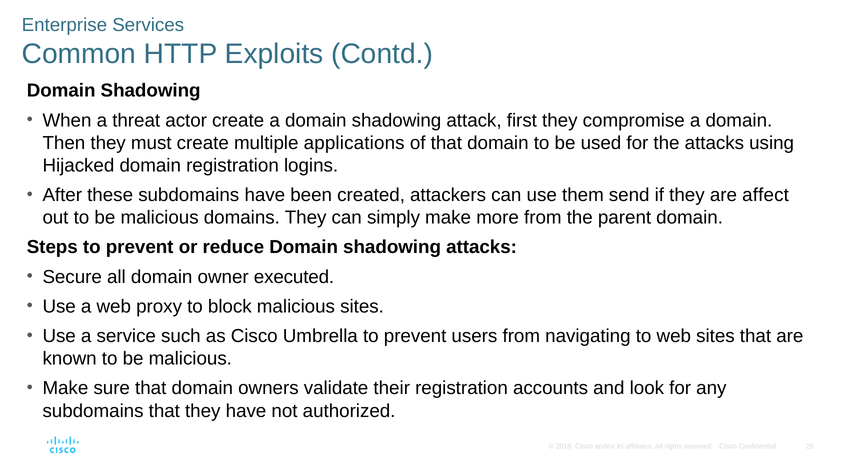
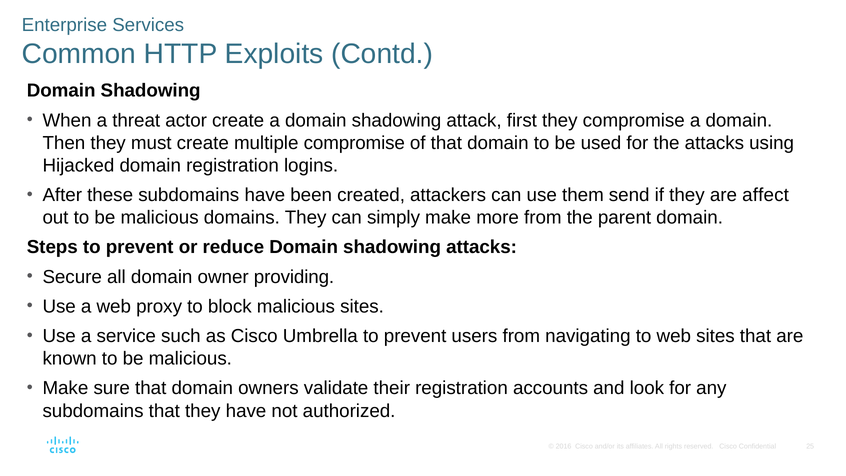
multiple applications: applications -> compromise (354, 143)
executed: executed -> providing (294, 277)
